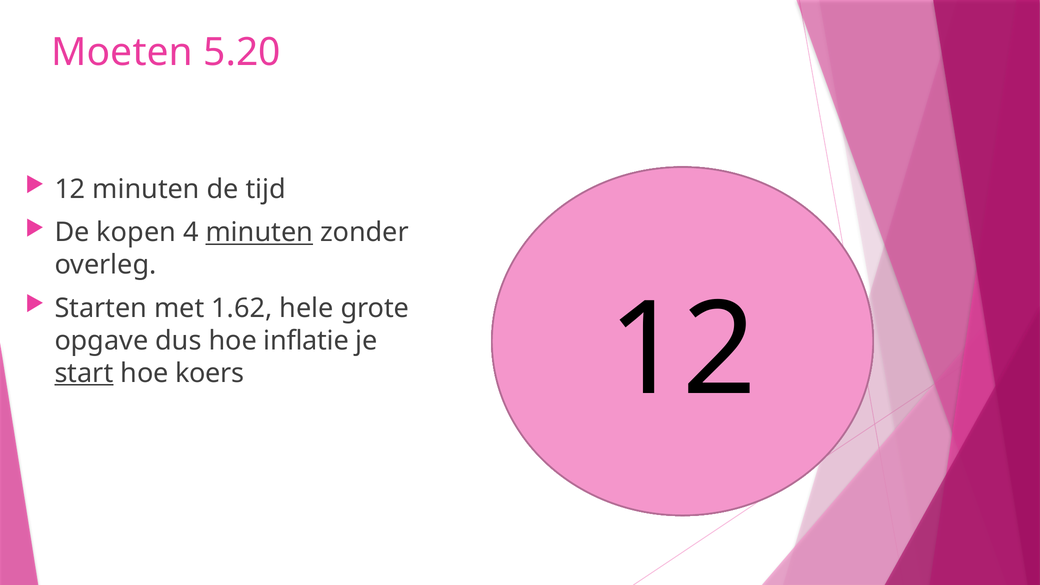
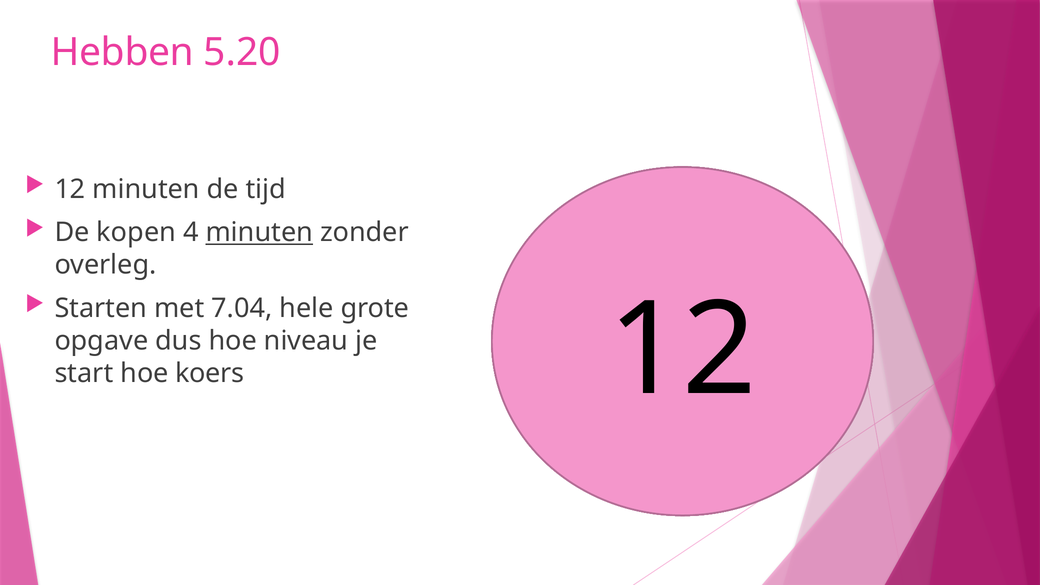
Moeten: Moeten -> Hebben (122, 52)
1.62: 1.62 -> 7.04 (242, 308)
inflatie: inflatie -> niveau (306, 341)
start underline: present -> none (84, 373)
